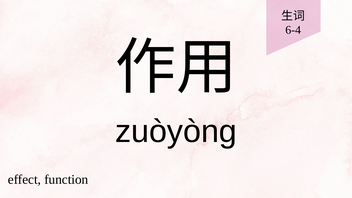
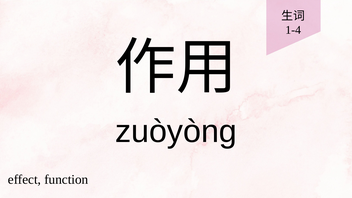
6-4: 6-4 -> 1-4 (293, 30)
